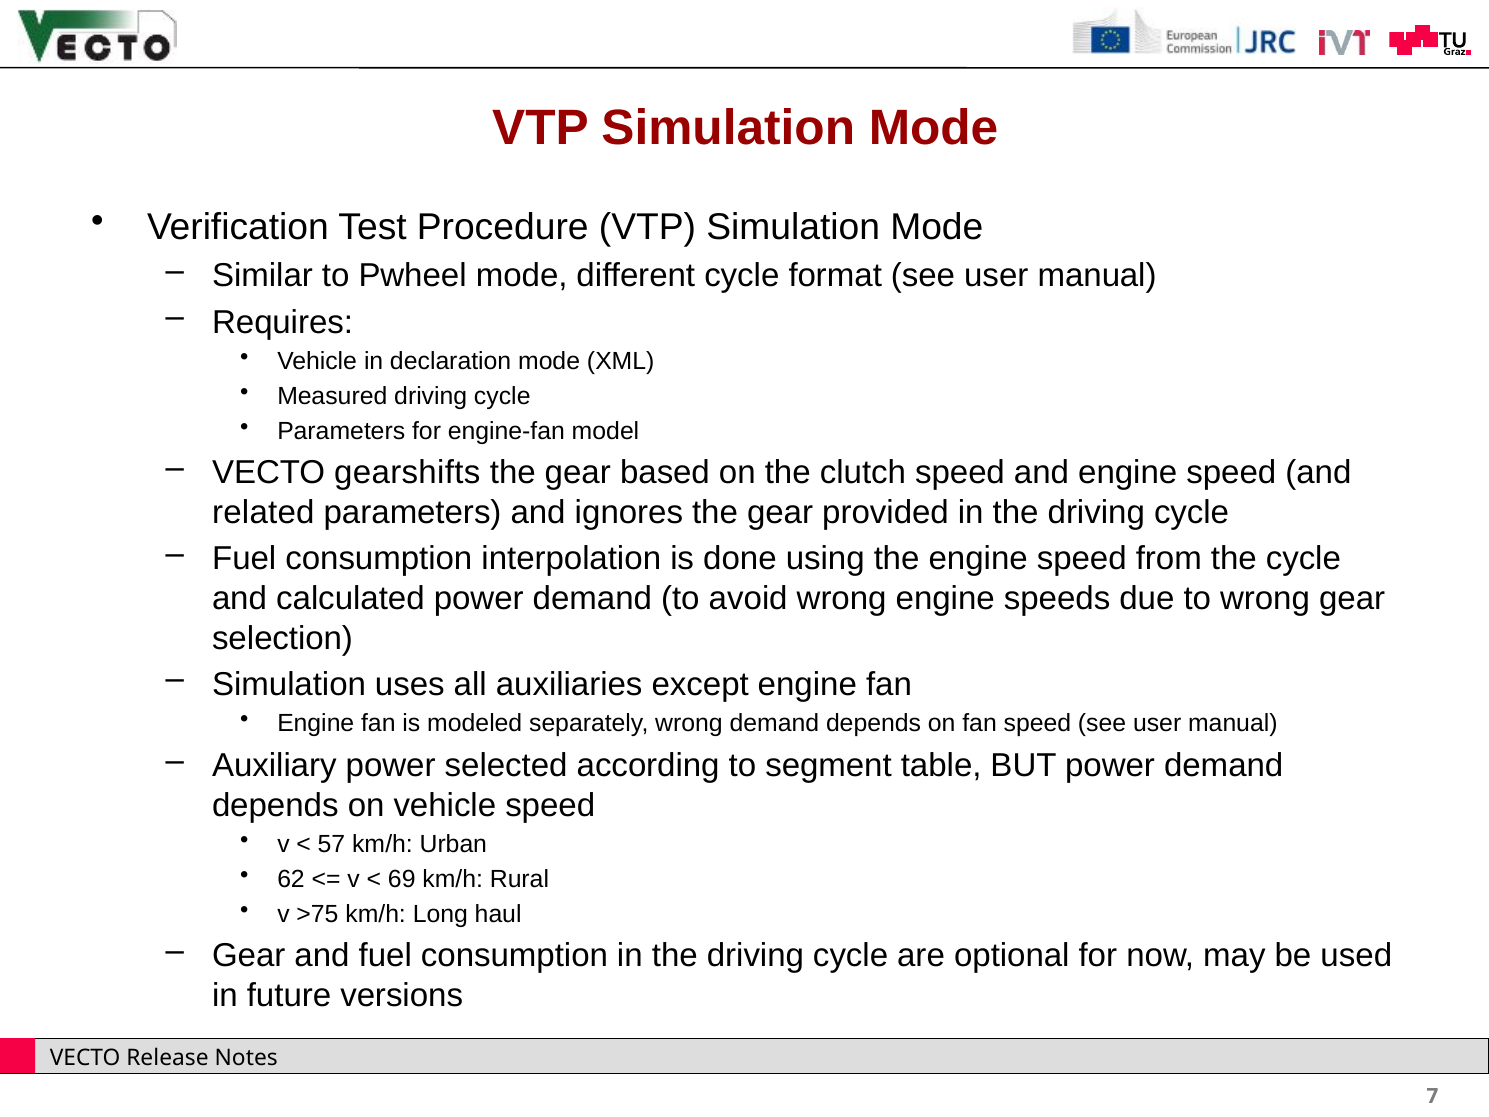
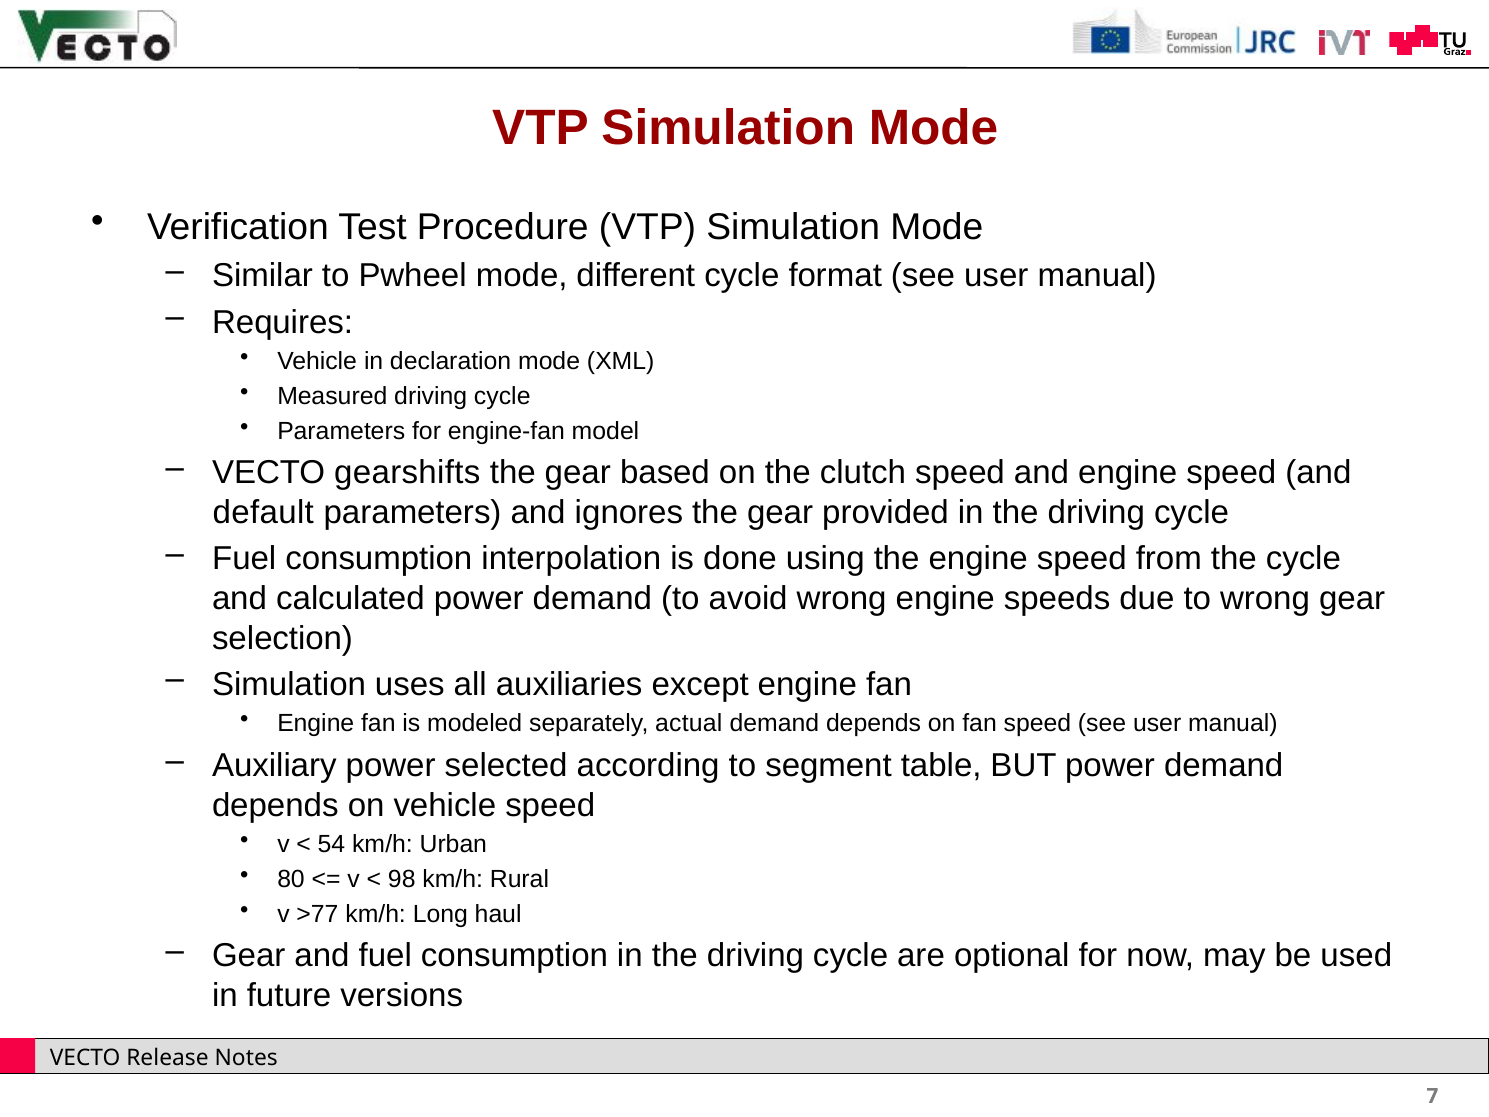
related: related -> default (263, 512)
separately wrong: wrong -> actual (689, 723)
57: 57 -> 54 (331, 844)
62: 62 -> 80 (291, 879)
69: 69 -> 98 (402, 879)
>75: >75 -> >77 (317, 914)
